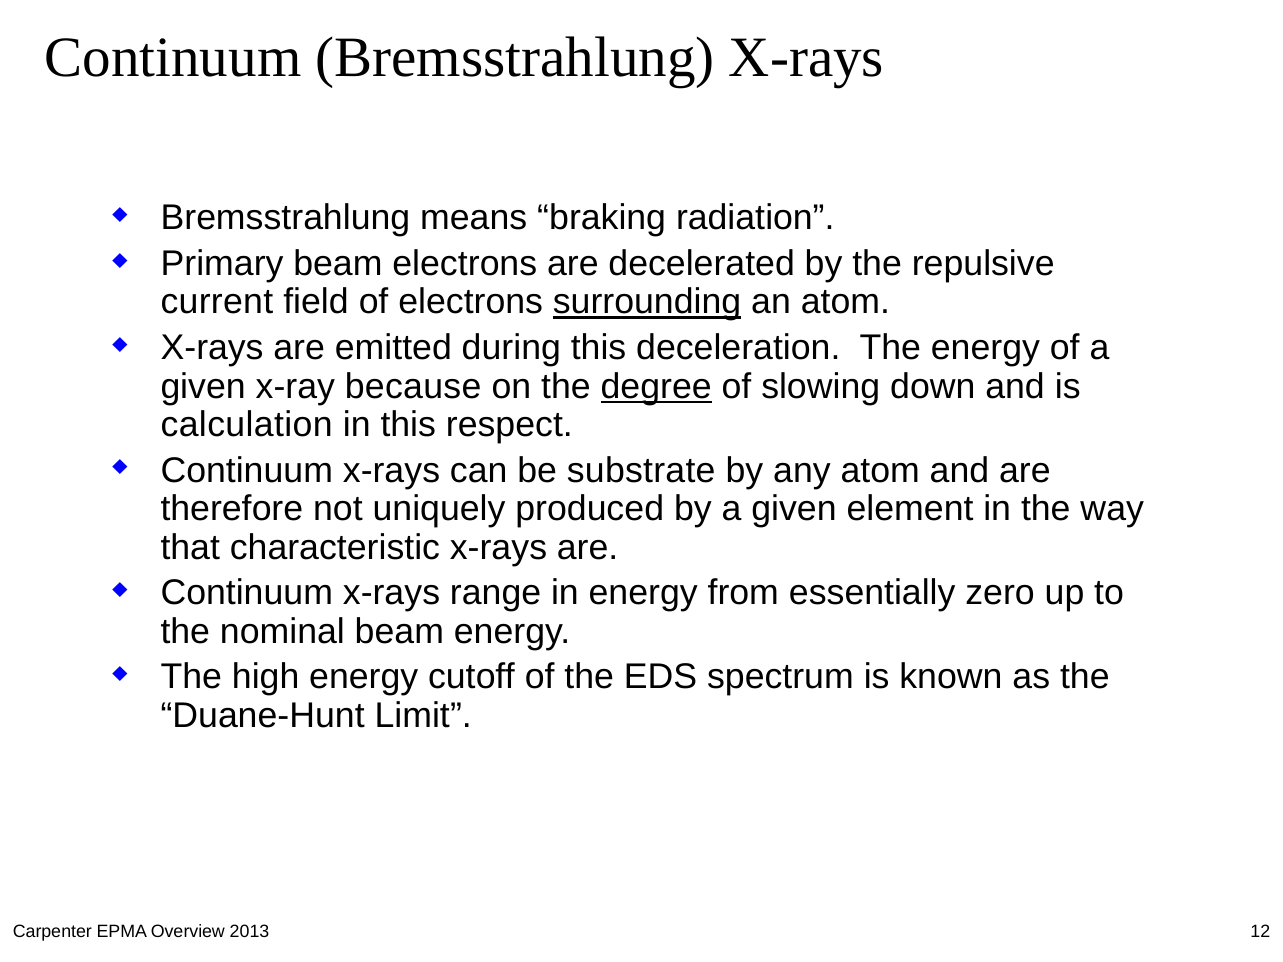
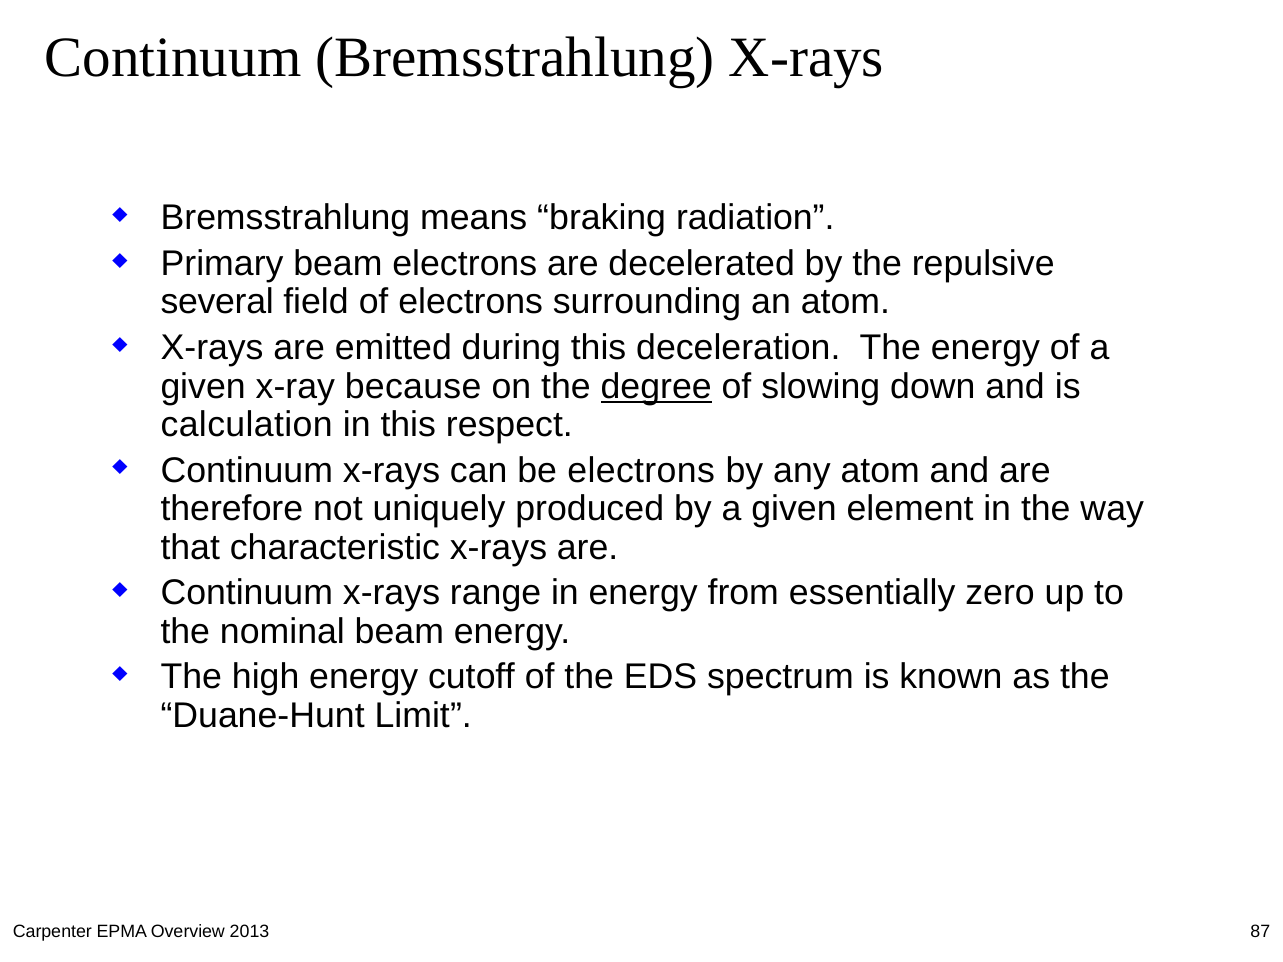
current: current -> several (217, 302)
surrounding underline: present -> none (647, 302)
be substrate: substrate -> electrons (641, 470)
12: 12 -> 87 (1260, 931)
